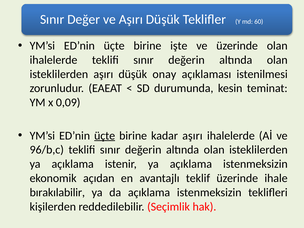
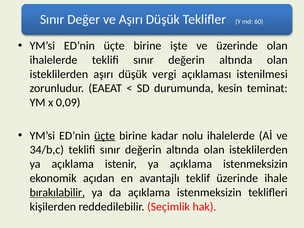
onay: onay -> vergi (164, 74)
kadar aşırı: aşırı -> nolu (193, 136)
96/b,c: 96/b,c -> 34/b,c (47, 150)
bırakılabilir underline: none -> present (57, 192)
